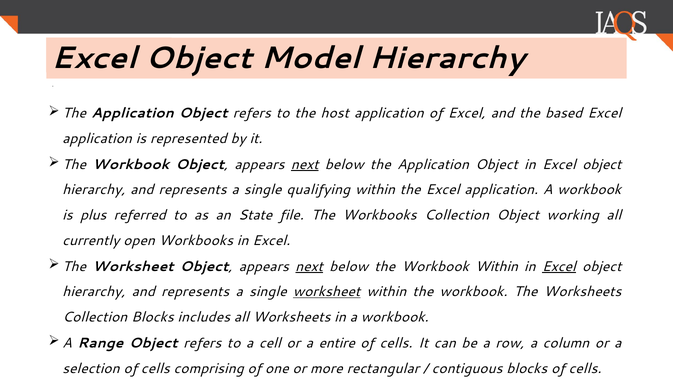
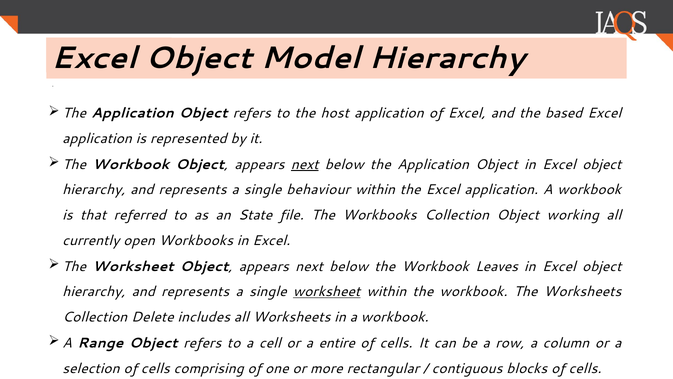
qualifying: qualifying -> behaviour (318, 190)
plus: plus -> that (93, 215)
next underline: present -> none (309, 266)
Workbook Within: Within -> Leaves (497, 266)
Excel underline: present -> none (559, 266)
Collection Blocks: Blocks -> Delete (152, 317)
